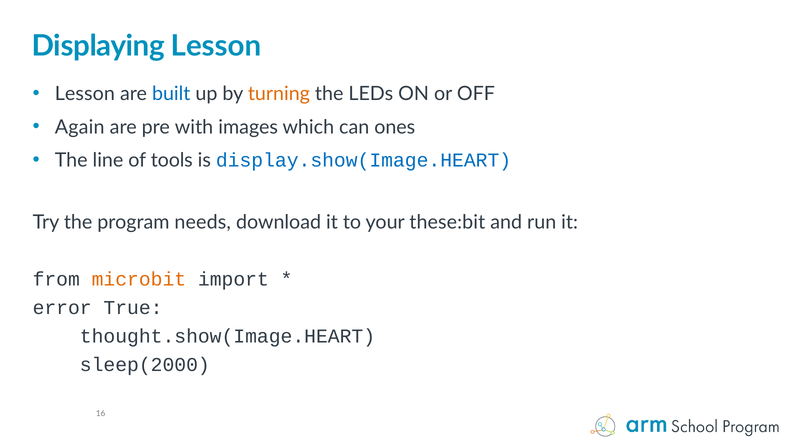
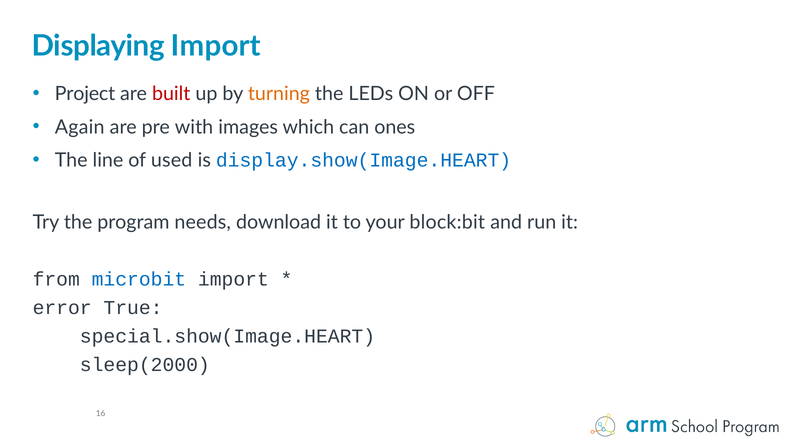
Displaying Lesson: Lesson -> Import (216, 46)
Lesson: Lesson -> Project (85, 94)
built colour: blue -> red (171, 94)
tools: tools -> used (172, 161)
these:bit: these:bit -> block:bit (447, 223)
microbit colour: orange -> blue (139, 280)
thought.show(Image.HEART: thought.show(Image.HEART -> special.show(Image.HEART (227, 337)
